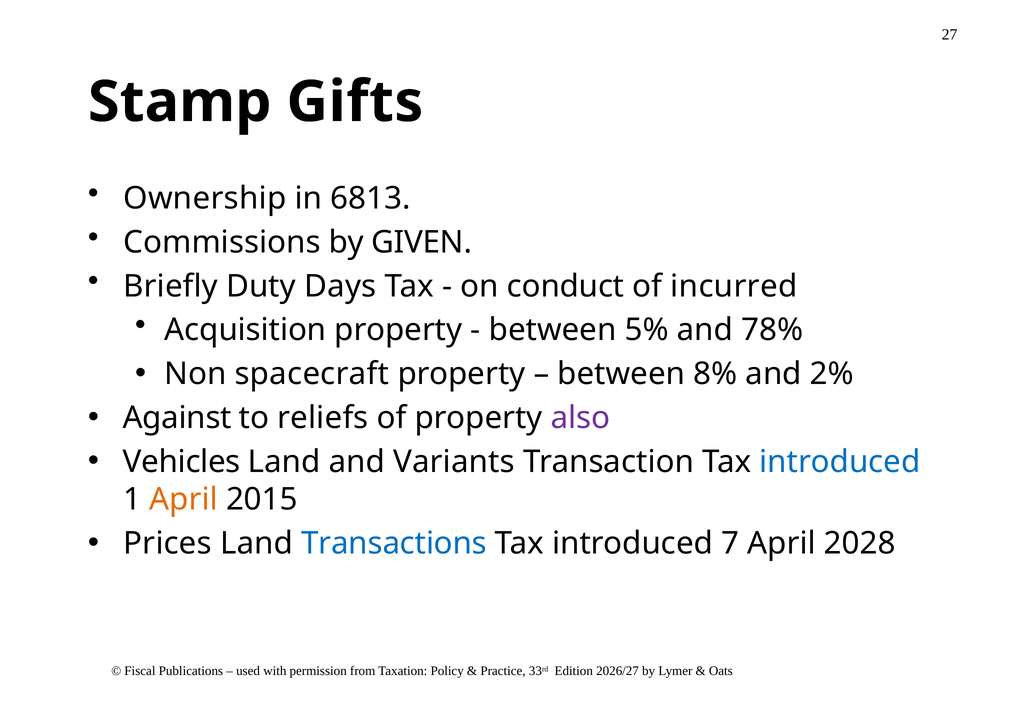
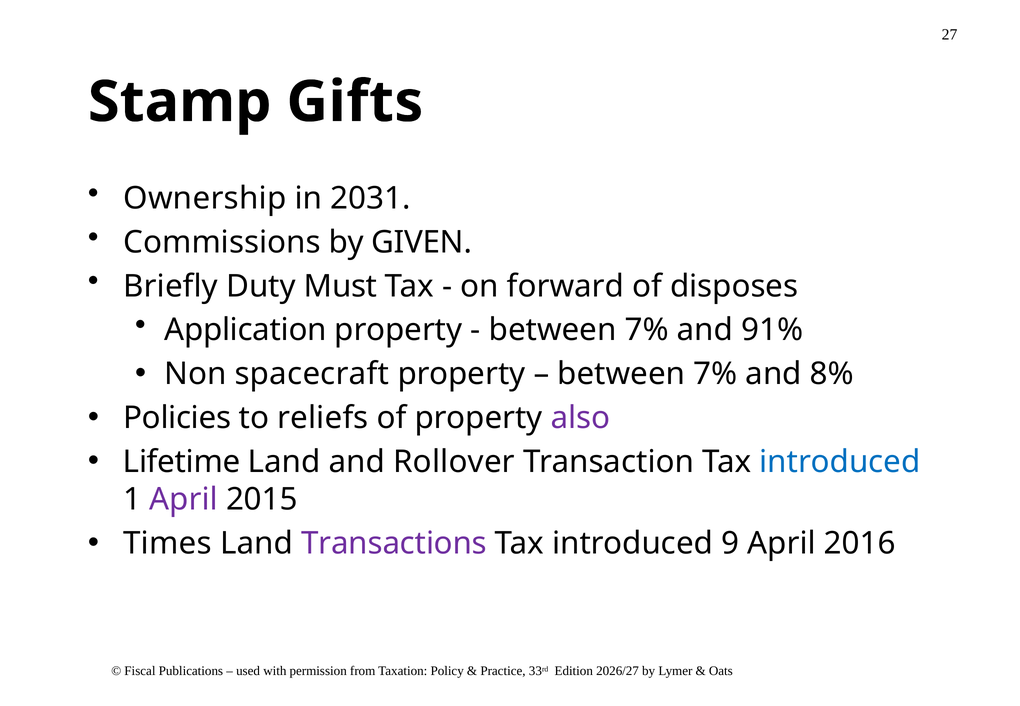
6813: 6813 -> 2031 (370, 198)
Days: Days -> Must (341, 286)
conduct: conduct -> forward (565, 286)
incurred: incurred -> disposes (734, 286)
Acquisition: Acquisition -> Application (246, 330)
5%: 5% -> 7% (647, 330)
78%: 78% -> 91% (772, 330)
8%: 8% -> 7% (715, 374)
2%: 2% -> 8% (832, 374)
Against: Against -> Policies (177, 418)
Vehicles: Vehicles -> Lifetime (182, 462)
Variants: Variants -> Rollover (454, 462)
April colour: orange -> purple (184, 500)
Prices: Prices -> Times (168, 544)
Transactions colour: blue -> purple (394, 544)
7: 7 -> 9 (730, 544)
2028: 2028 -> 2016 (860, 544)
